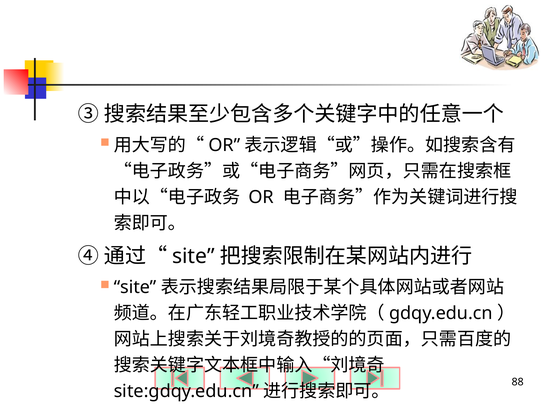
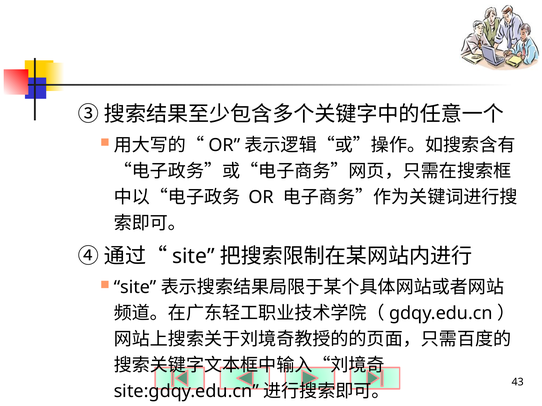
88: 88 -> 43 (518, 383)
